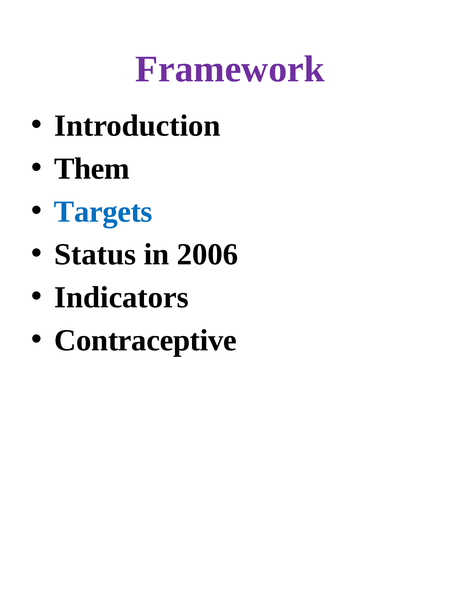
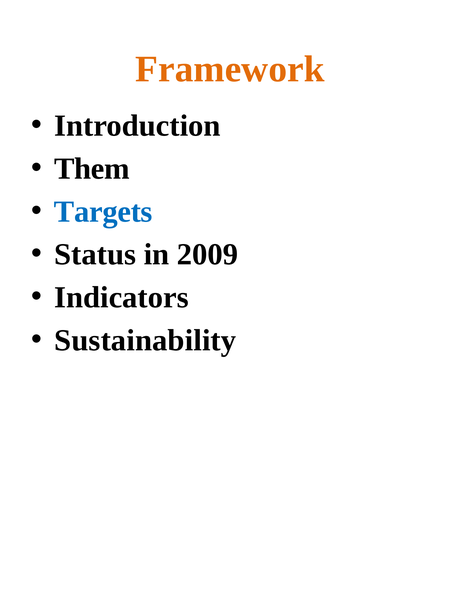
Framework colour: purple -> orange (230, 69)
2006: 2006 -> 2009 (208, 255)
Contraceptive: Contraceptive -> Sustainability (145, 340)
